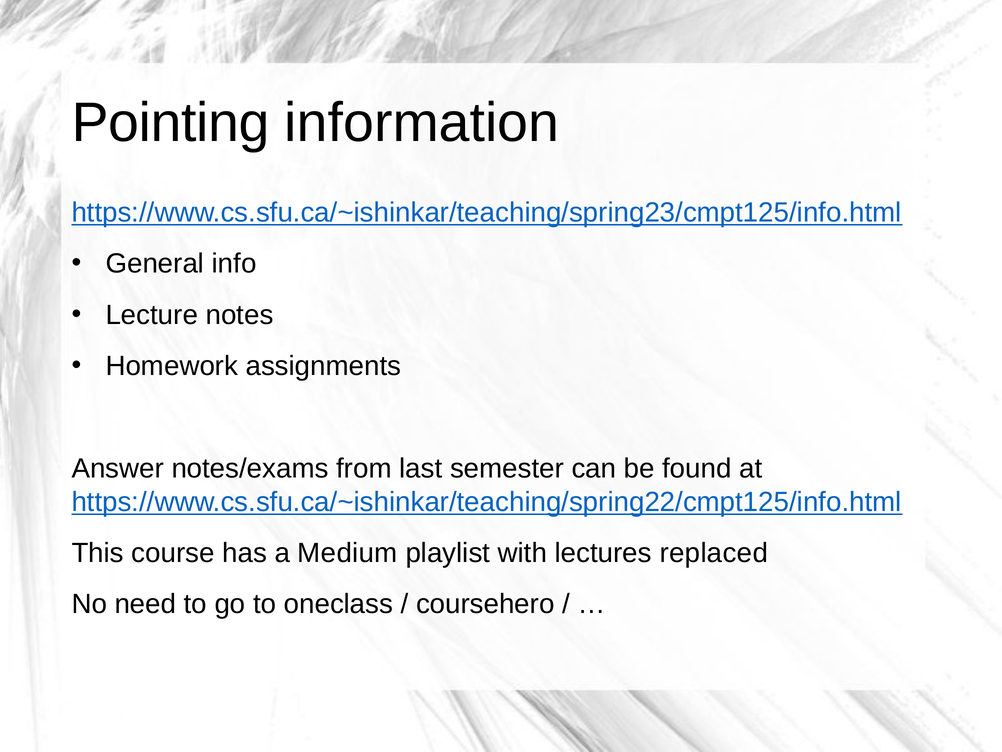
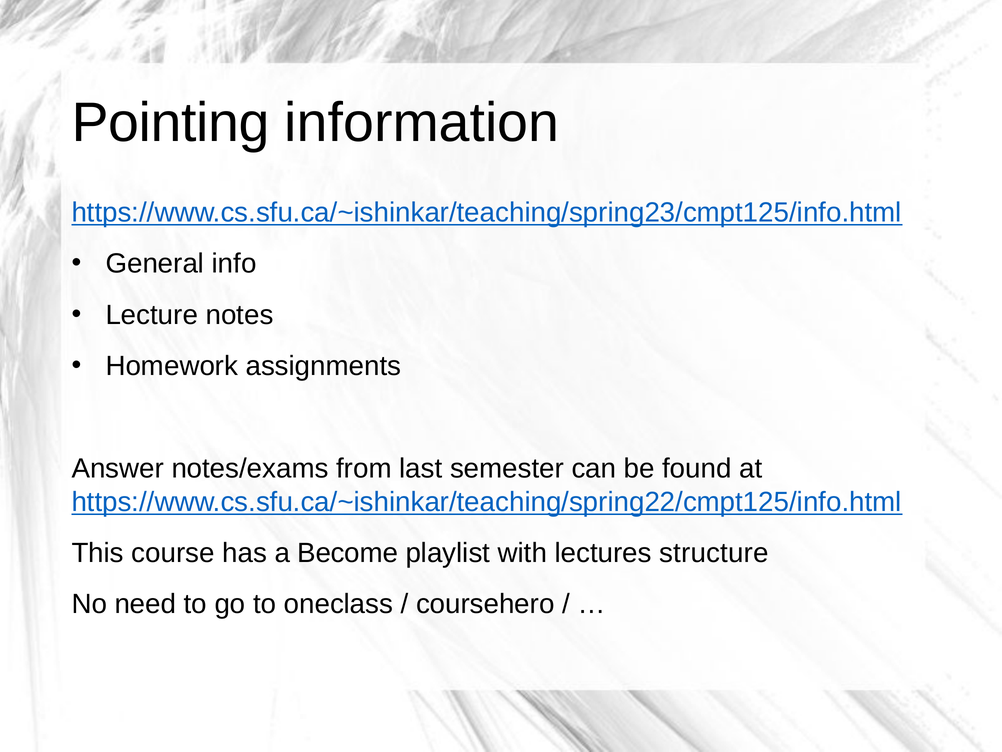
Medium: Medium -> Become (348, 553)
replaced: replaced -> structure (714, 553)
